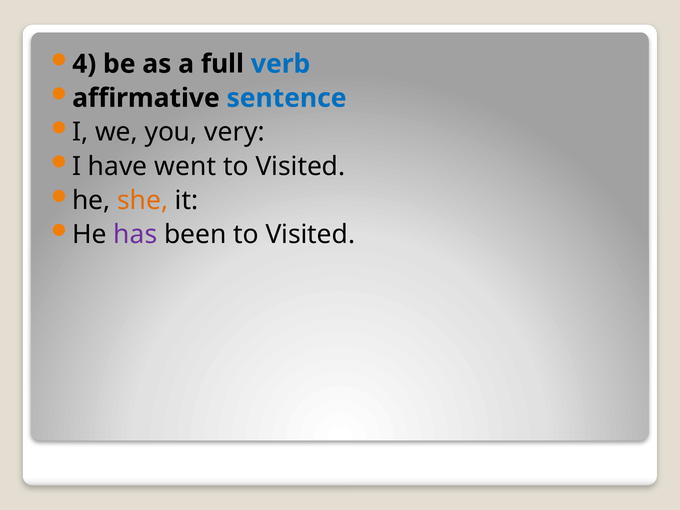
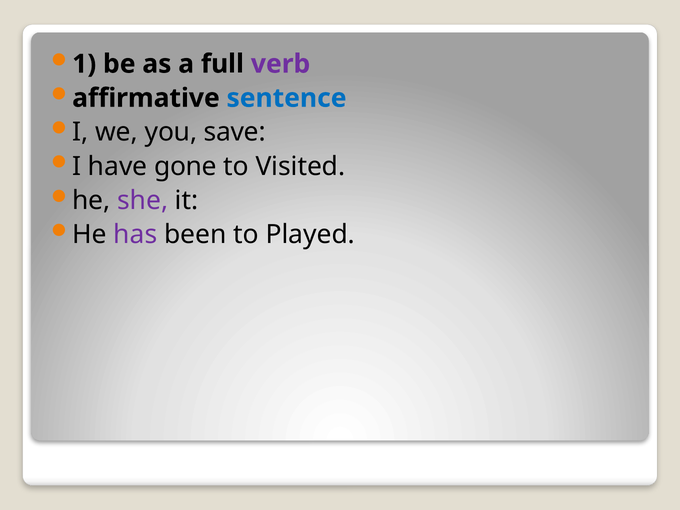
4: 4 -> 1 (84, 64)
verb colour: blue -> purple (281, 64)
very: very -> save (235, 132)
went: went -> gone (185, 166)
she colour: orange -> purple (143, 200)
been to Visited: Visited -> Played (310, 234)
